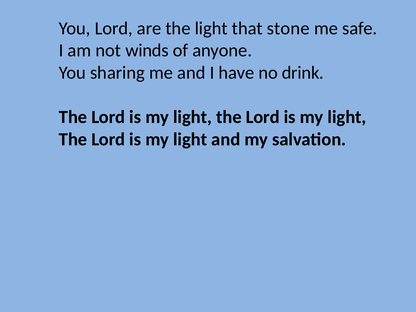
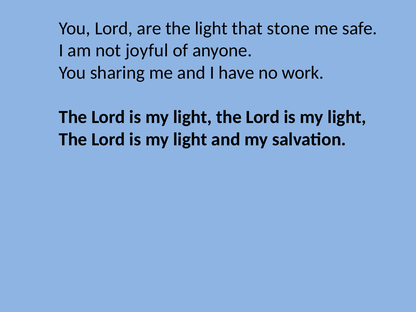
winds: winds -> joyful (147, 50)
drink: drink -> work (303, 73)
